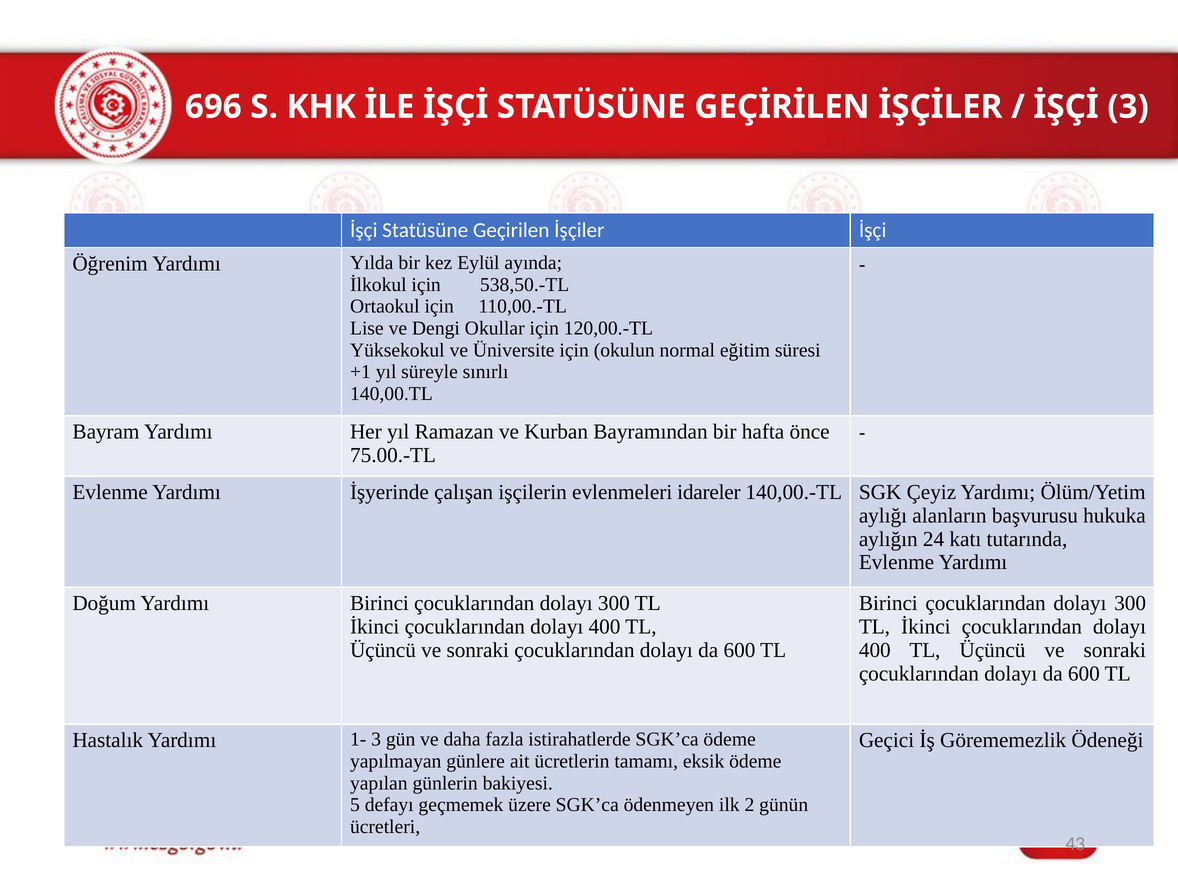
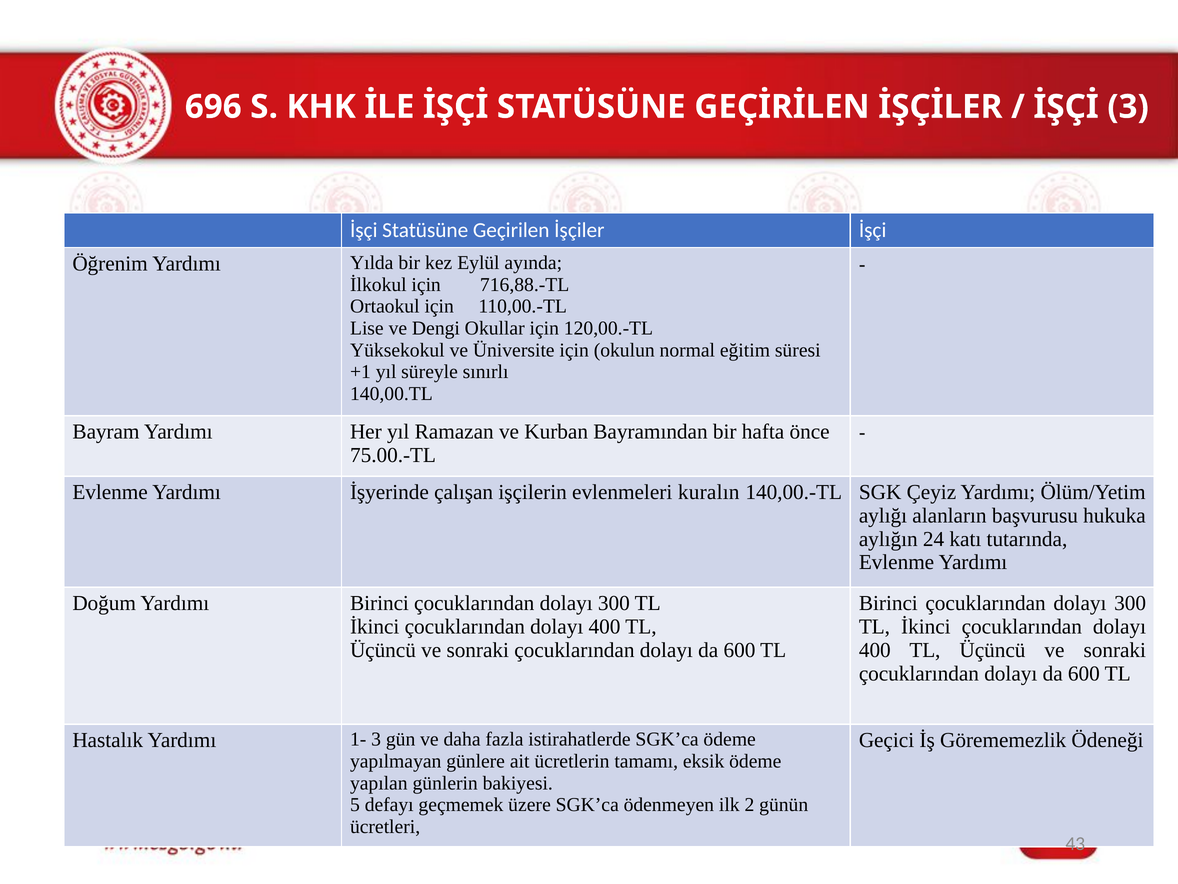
538,50.-TL: 538,50.-TL -> 716,88.-TL (525, 284)
idareler: idareler -> kuralın (709, 492)
